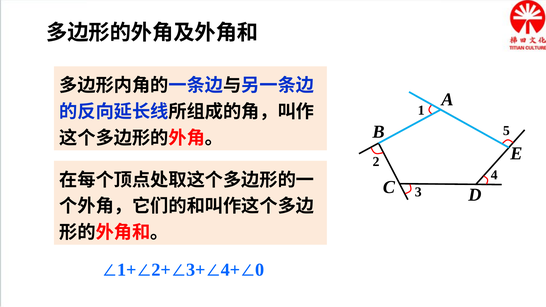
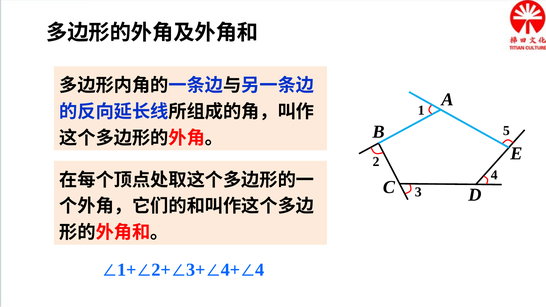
0: 0 -> 4 (260, 270)
